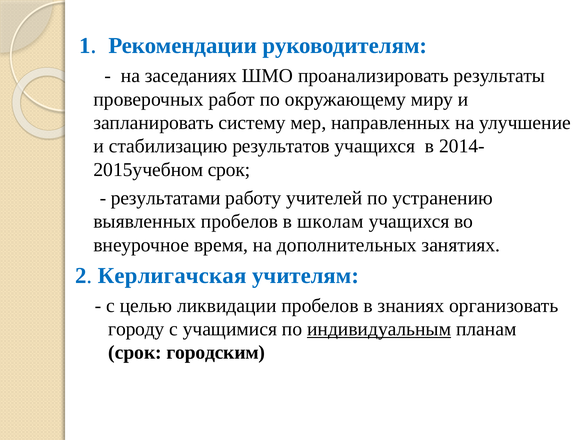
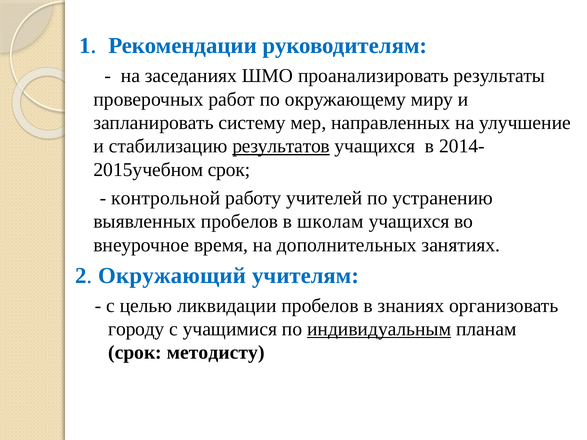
результатов underline: none -> present (281, 146)
результатами: результатами -> контрольной (166, 198)
Керлигачская: Керлигачская -> Окружающий (172, 276)
городским: городским -> методисту (216, 353)
